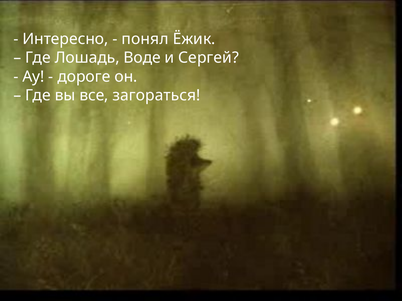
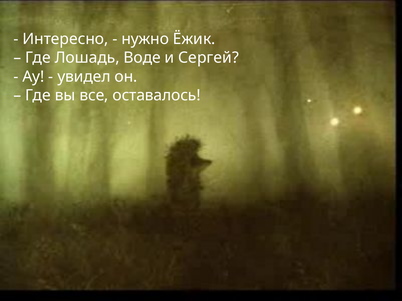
понял: понял -> нужно (145, 39)
дороге: дороге -> увидел (84, 77)
загораться: загораться -> оставалось (157, 95)
